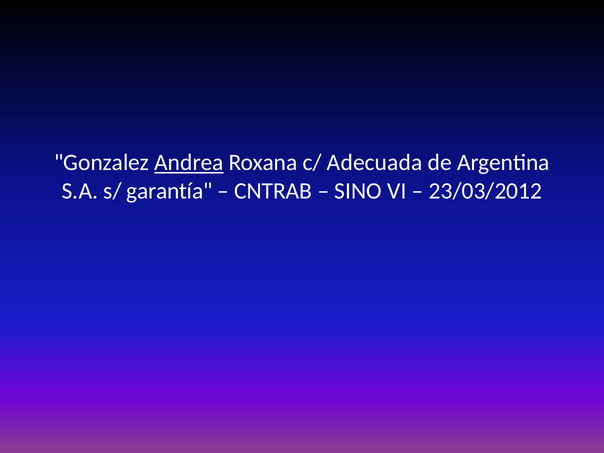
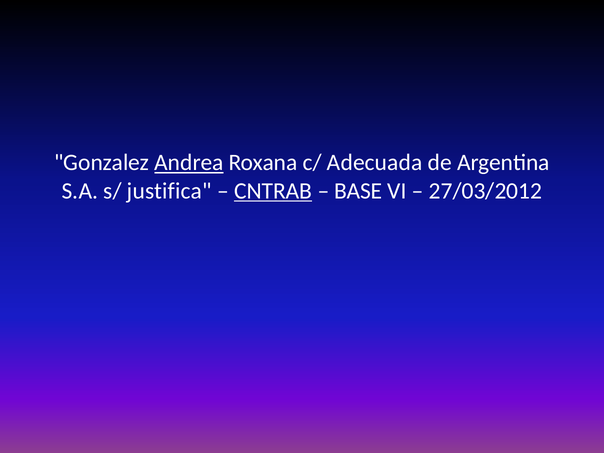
garantía: garantía -> justifica (169, 191)
CNTRAB underline: none -> present (273, 191)
SINO: SINO -> BASE (358, 191)
23/03/2012: 23/03/2012 -> 27/03/2012 (485, 191)
